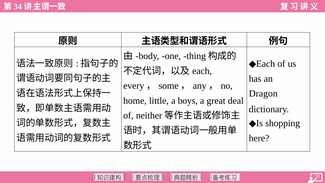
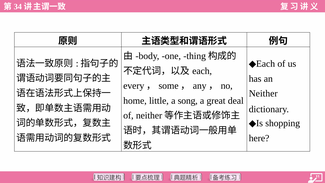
Dragon: Dragon -> Neither (263, 93)
boys: boys -> song (188, 101)
